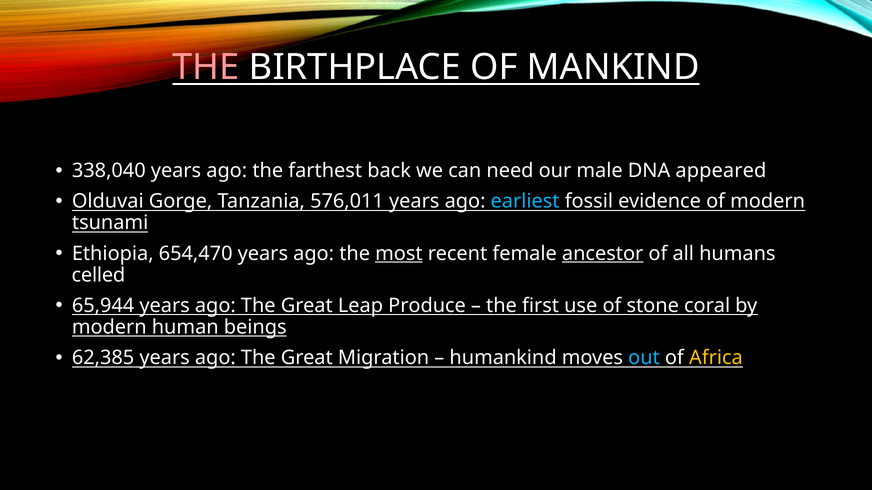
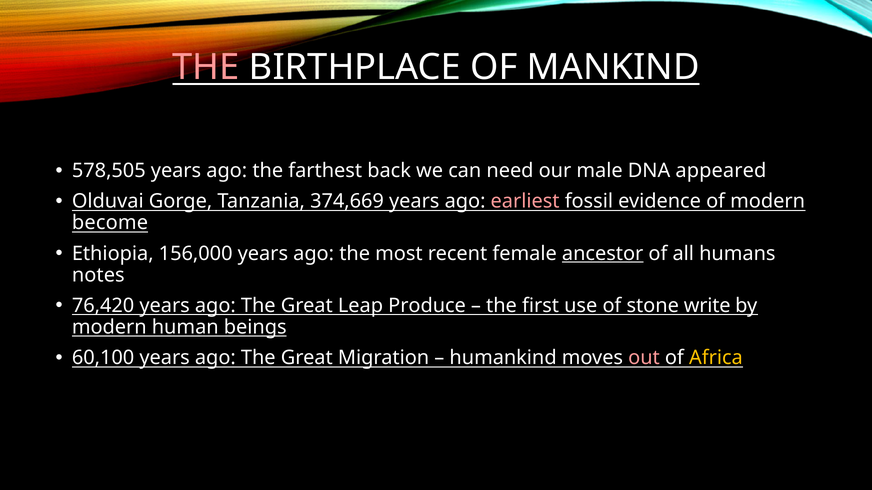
338,040: 338,040 -> 578,505 (109, 171)
576,011: 576,011 -> 374,669 (347, 202)
earliest colour: light blue -> pink (525, 202)
tsunami: tsunami -> become (110, 223)
654,470: 654,470 -> 156,000 (196, 254)
most underline: present -> none (399, 254)
celled: celled -> notes (98, 275)
65,944: 65,944 -> 76,420 (103, 306)
coral: coral -> write (707, 306)
62,385: 62,385 -> 60,100 (103, 358)
out colour: light blue -> pink (644, 358)
